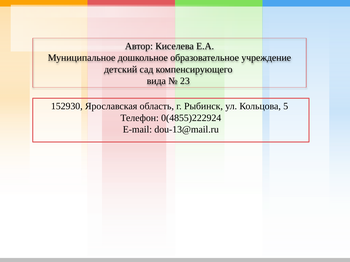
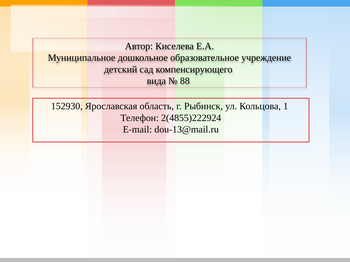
23: 23 -> 88 (185, 81)
5: 5 -> 1 (286, 106)
0(4855)222924: 0(4855)222924 -> 2(4855)222924 (191, 118)
